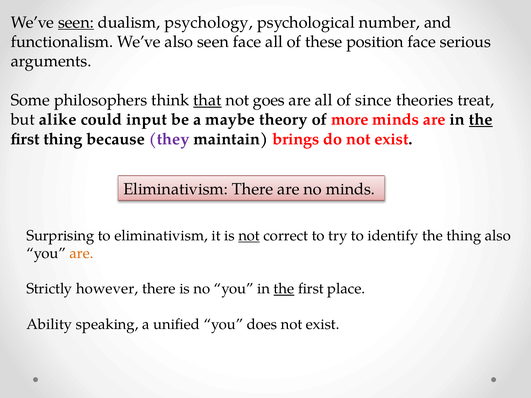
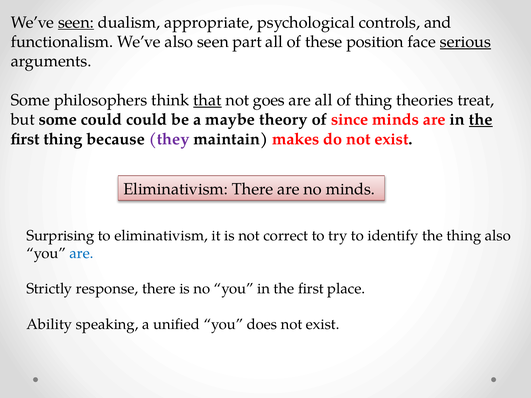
psychology: psychology -> appropriate (209, 22)
number: number -> controls (389, 22)
seen face: face -> part (247, 42)
serious underline: none -> present (465, 42)
of since: since -> thing (374, 100)
but alike: alike -> some (58, 120)
could input: input -> could (147, 120)
more: more -> since (350, 120)
brings: brings -> makes (296, 139)
not underline: present -> none (249, 236)
are colour: orange -> blue (81, 254)
however: however -> response (107, 289)
the underline: present -> none (284, 289)
